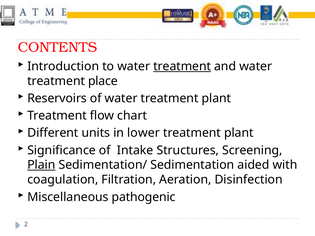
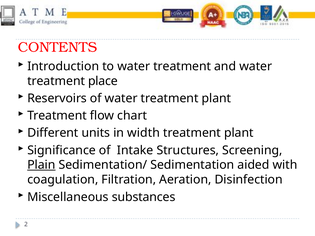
treatment underline: present -> none (182, 66)
lower: lower -> width (144, 133)
pathogenic: pathogenic -> substances (144, 197)
